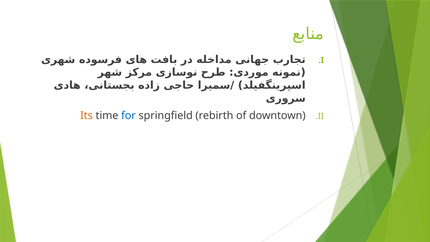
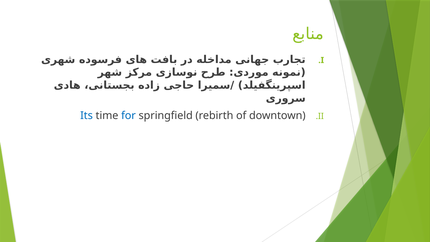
Its colour: orange -> blue (87, 116)
